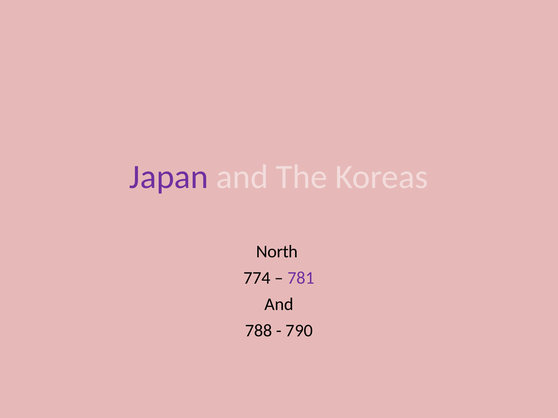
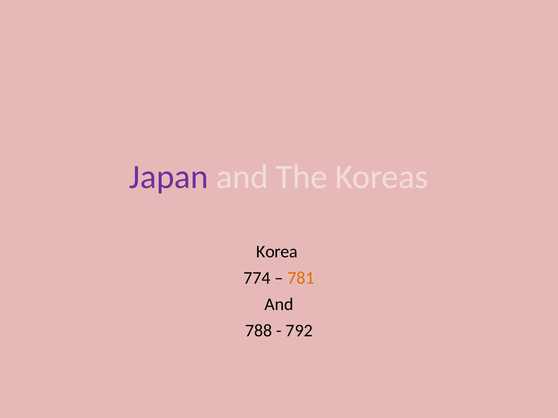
North: North -> Korea (277, 252)
781 colour: purple -> orange (301, 278)
790: 790 -> 792 (299, 331)
